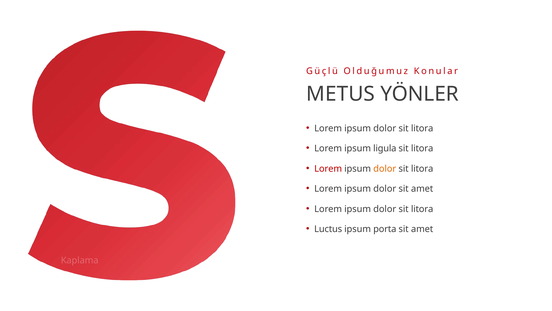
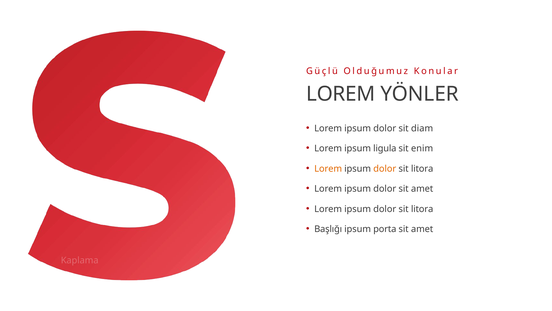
METUS: METUS -> LOREM (341, 94)
litora: litora -> diam (422, 128)
litora: litora -> enim (422, 148)
Lorem colour: red -> orange (328, 168)
Luctus: Luctus -> Başlığı (328, 229)
